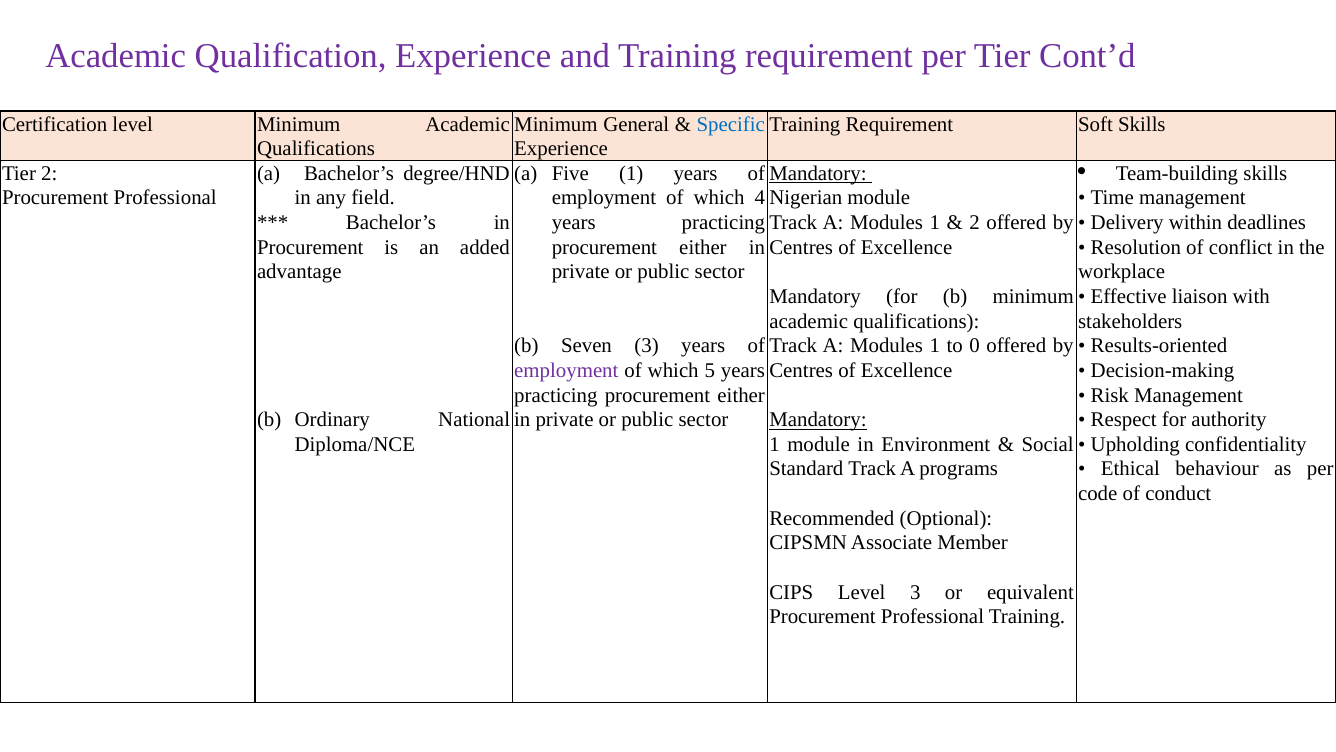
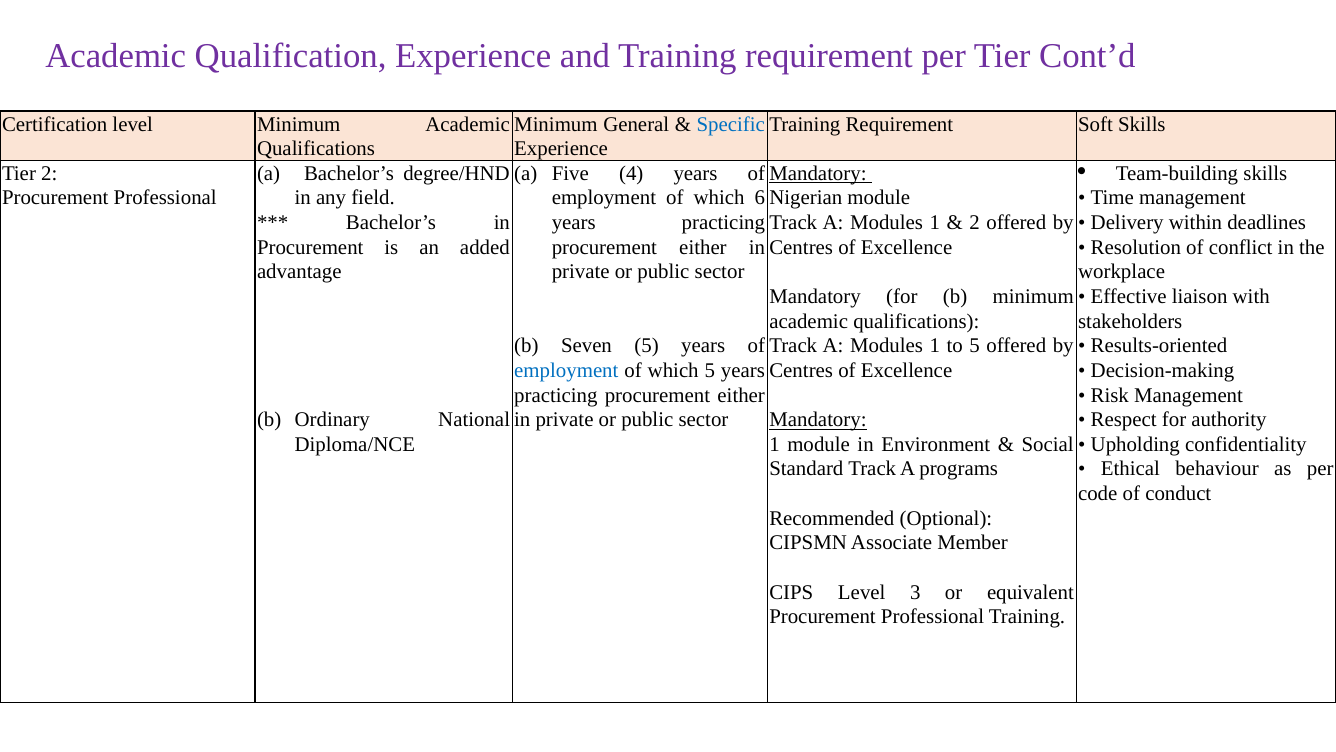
Five 1: 1 -> 4 (631, 173)
4: 4 -> 6 (760, 198)
Seven 3: 3 -> 5 (647, 346)
to 0: 0 -> 5 (975, 346)
employment colour: purple -> blue (566, 370)
